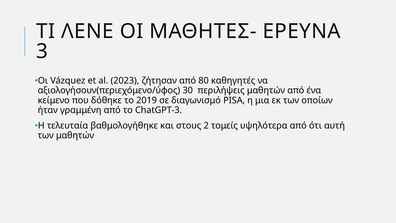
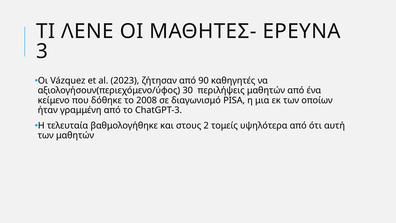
80: 80 -> 90 (204, 81)
2019: 2019 -> 2008 (147, 100)
